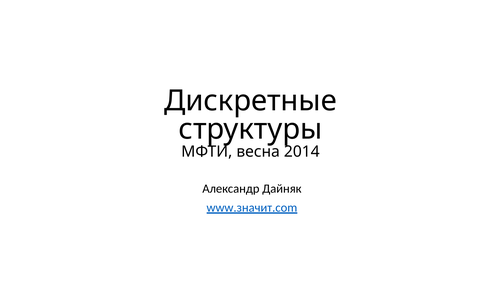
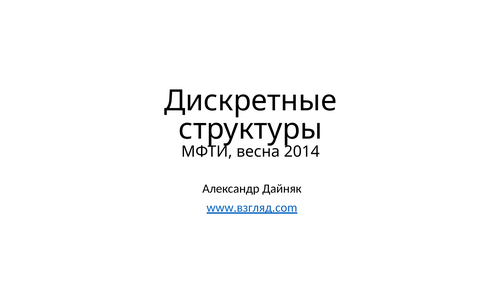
www.значит.com: www.значит.com -> www.взгляд.com (252, 207)
